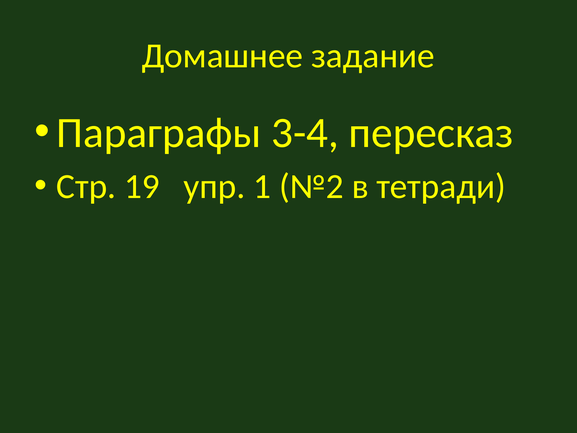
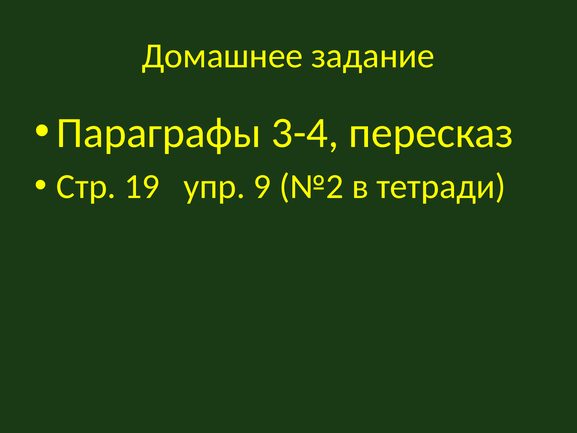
1: 1 -> 9 (262, 186)
